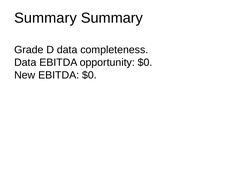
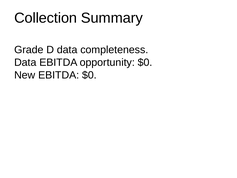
Summary: Summary -> Collection (46, 18)
